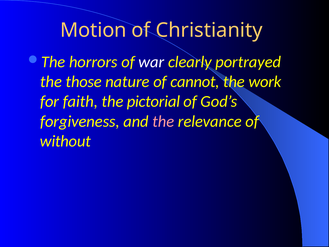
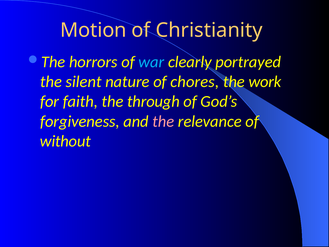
war colour: white -> light blue (151, 62)
those: those -> silent (84, 82)
cannot: cannot -> chores (195, 82)
pictorial: pictorial -> through (153, 101)
